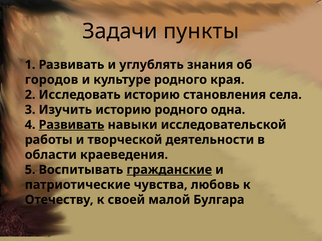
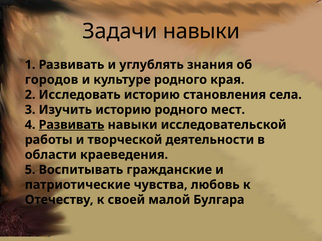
Задачи пункты: пункты -> навыки (201, 31)
одна: одна -> мест (228, 110)
гражданские underline: present -> none (169, 170)
